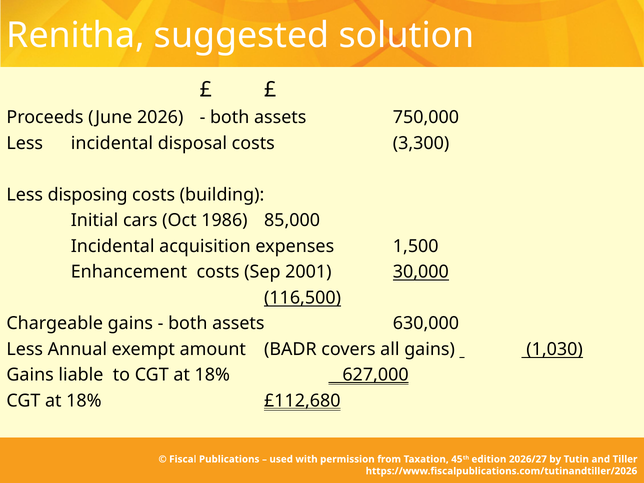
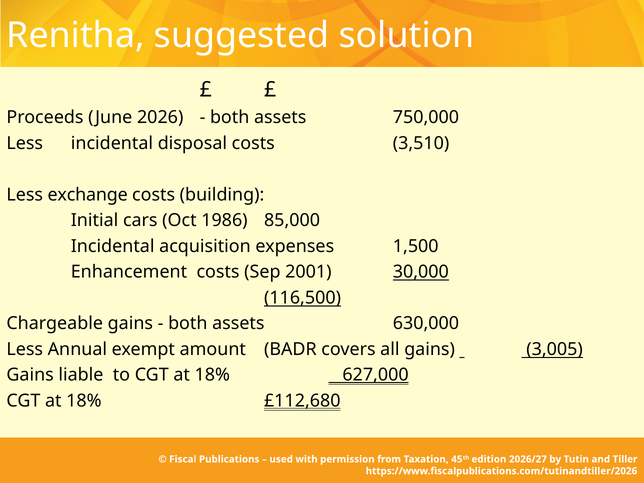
3,300: 3,300 -> 3,510 (421, 143)
disposing: disposing -> exchange (88, 195)
1,030: 1,030 -> 3,005 (555, 349)
